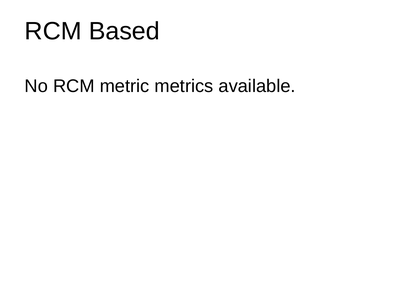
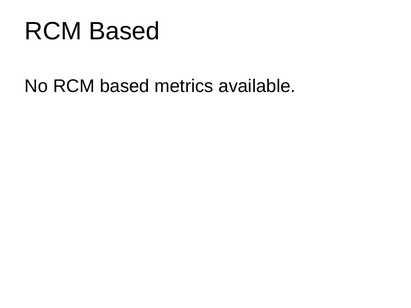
No RCM metric: metric -> based (125, 86)
